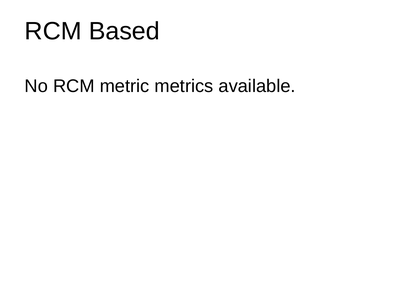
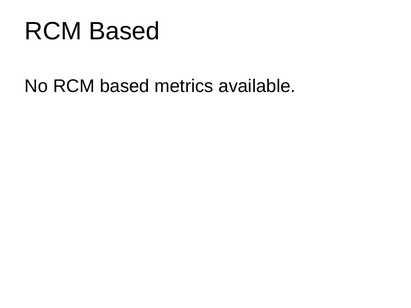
No RCM metric: metric -> based (125, 86)
